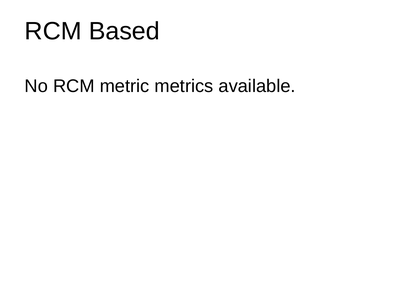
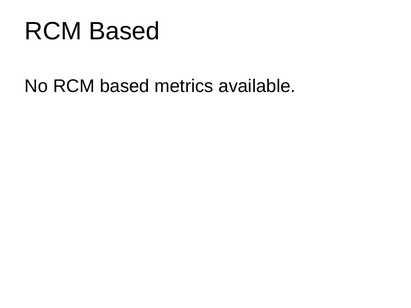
No RCM metric: metric -> based (125, 86)
